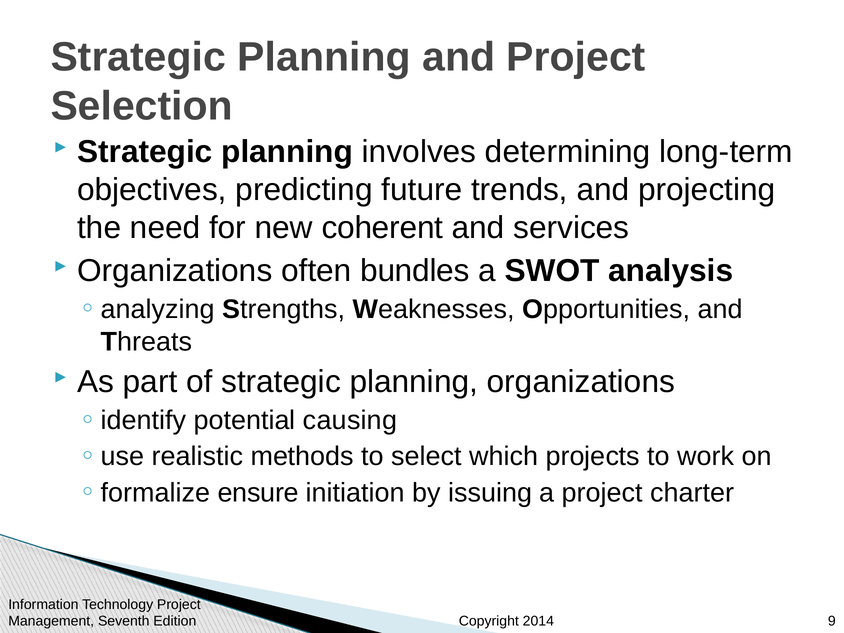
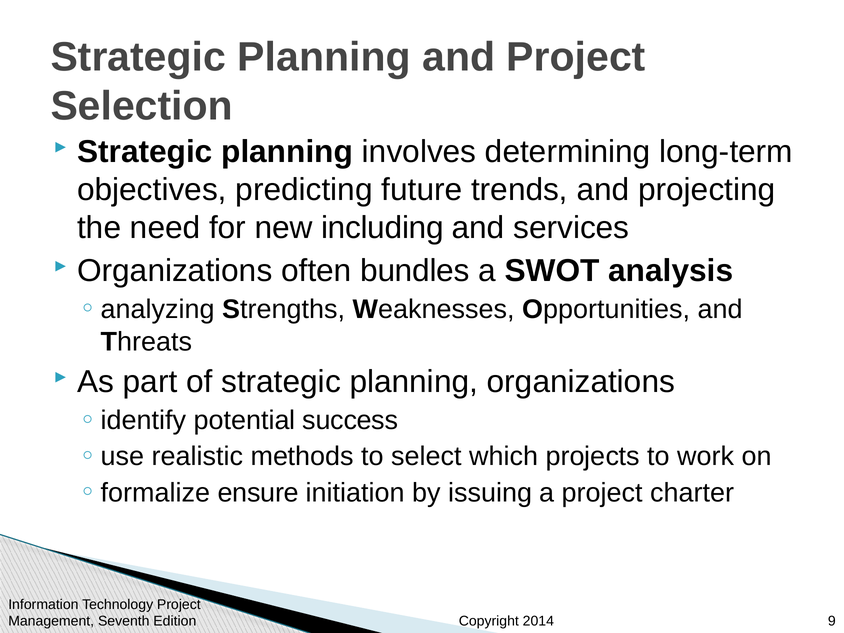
coherent: coherent -> including (382, 228)
causing: causing -> success (350, 420)
